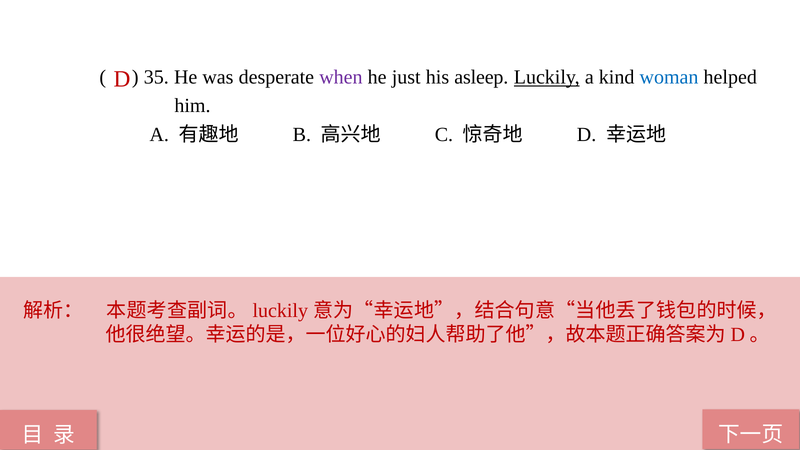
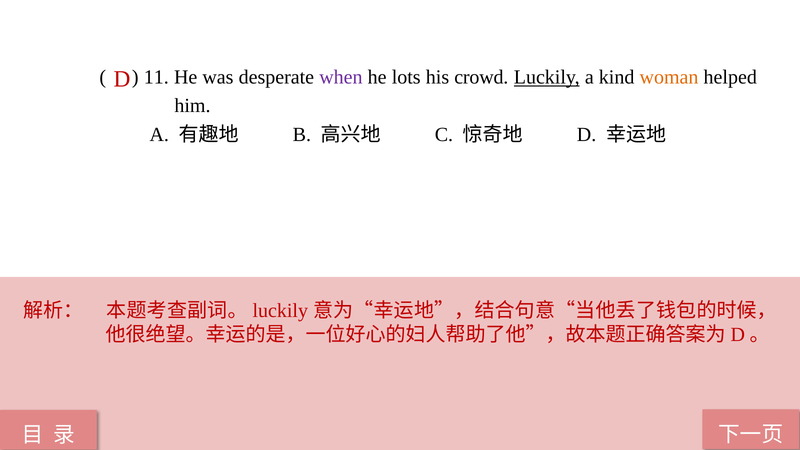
35: 35 -> 11 (156, 77)
just: just -> lots (406, 77)
asleep: asleep -> crowd (481, 77)
woman colour: blue -> orange (669, 77)
